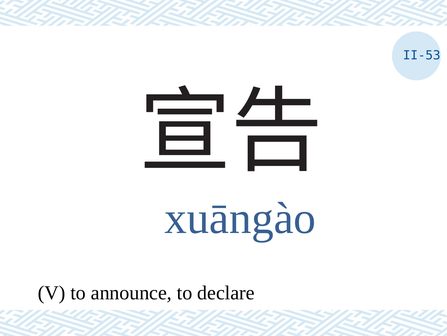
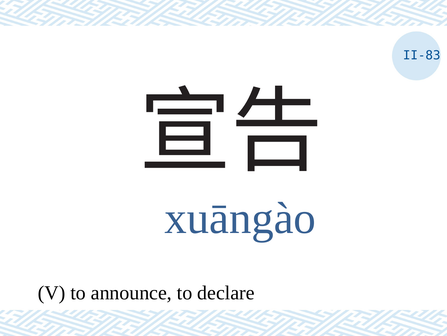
II-53: II-53 -> II-83 (422, 55)
